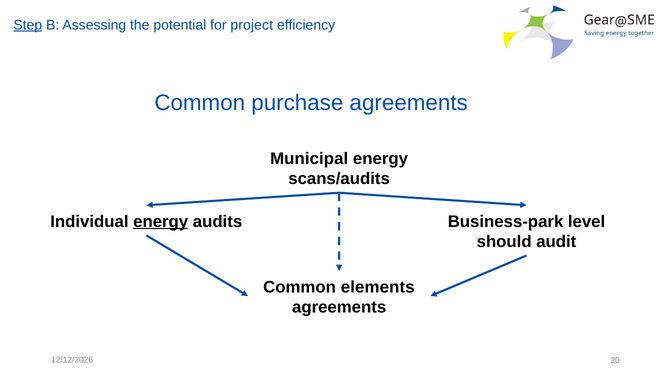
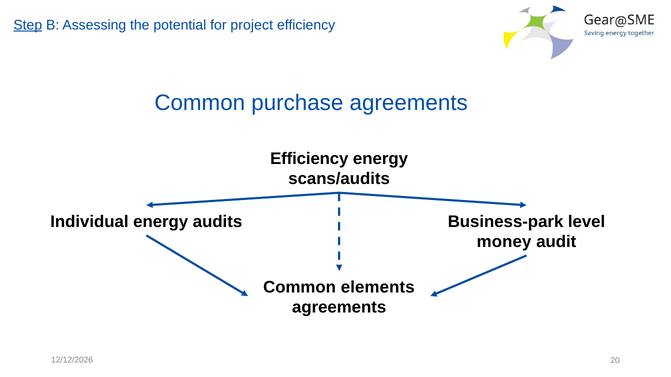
Municipal: Municipal -> Efficiency (309, 159)
energy underline: present -> none (161, 222)
should: should -> money (504, 242)
